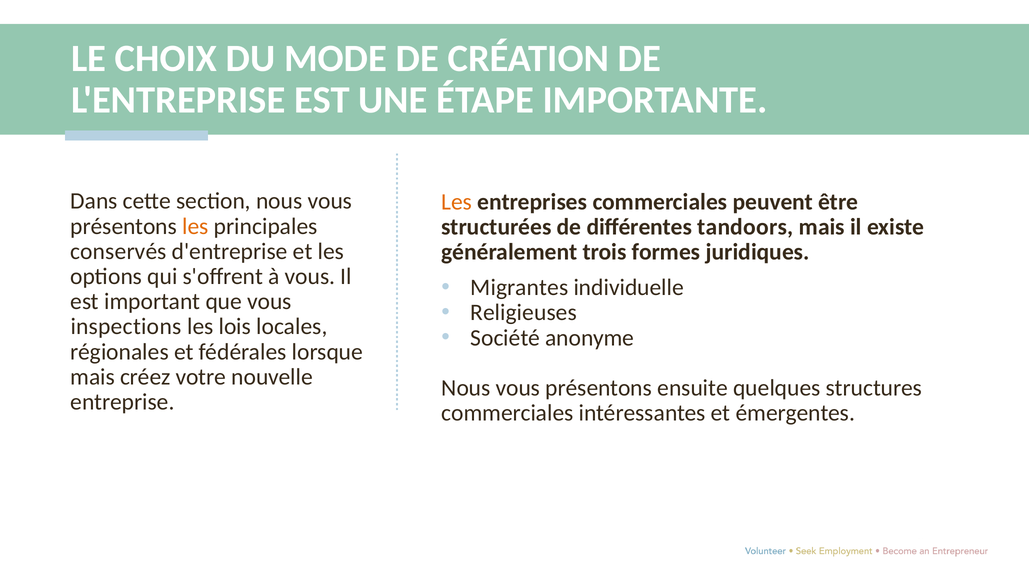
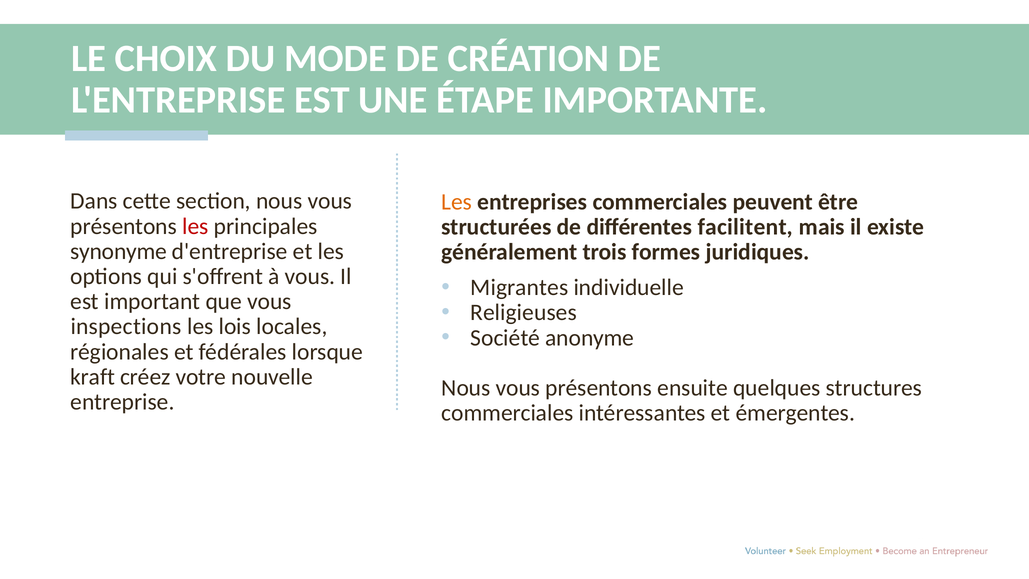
les colour: orange -> red (195, 226)
tandoors: tandoors -> facilitent (745, 227)
conservés: conservés -> synonyme (119, 251)
mais: mais -> kraft (93, 377)
